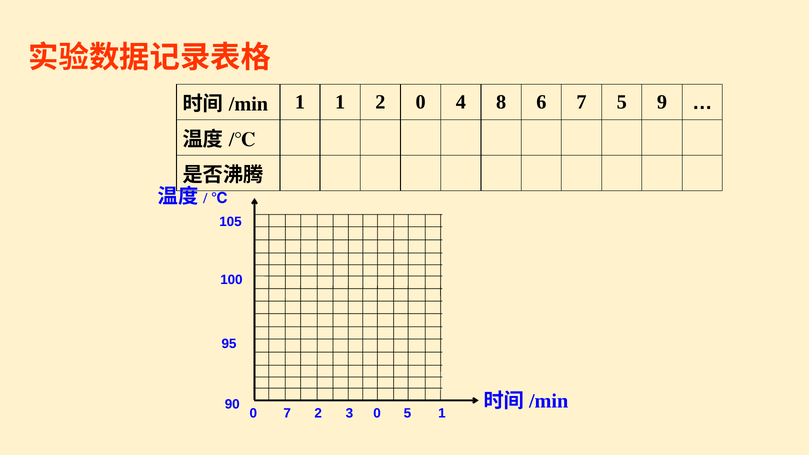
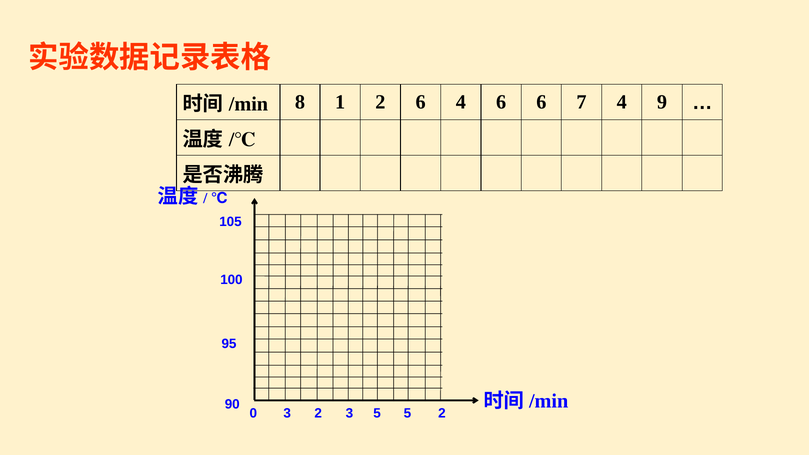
1: 1 -> 8 (300, 102)
2 0: 0 -> 6 (421, 102)
4 8: 8 -> 6 (501, 102)
7 5: 5 -> 4 (622, 102)
0 7: 7 -> 3 (287, 413)
3 0: 0 -> 5 (377, 413)
5 1: 1 -> 2 (442, 413)
